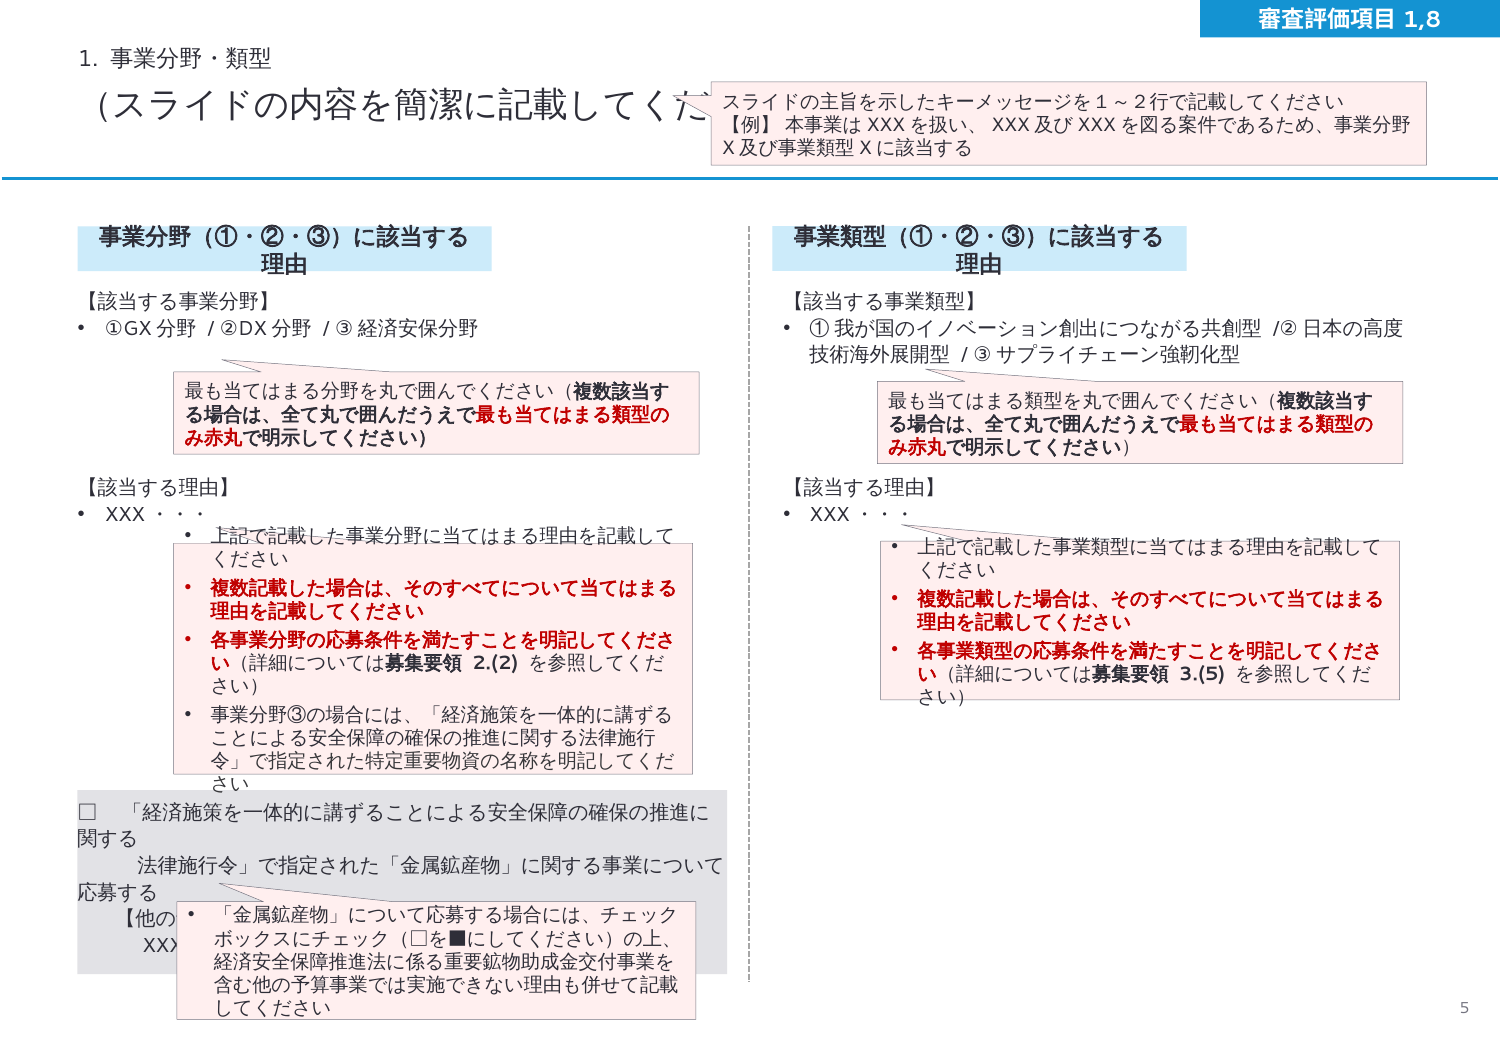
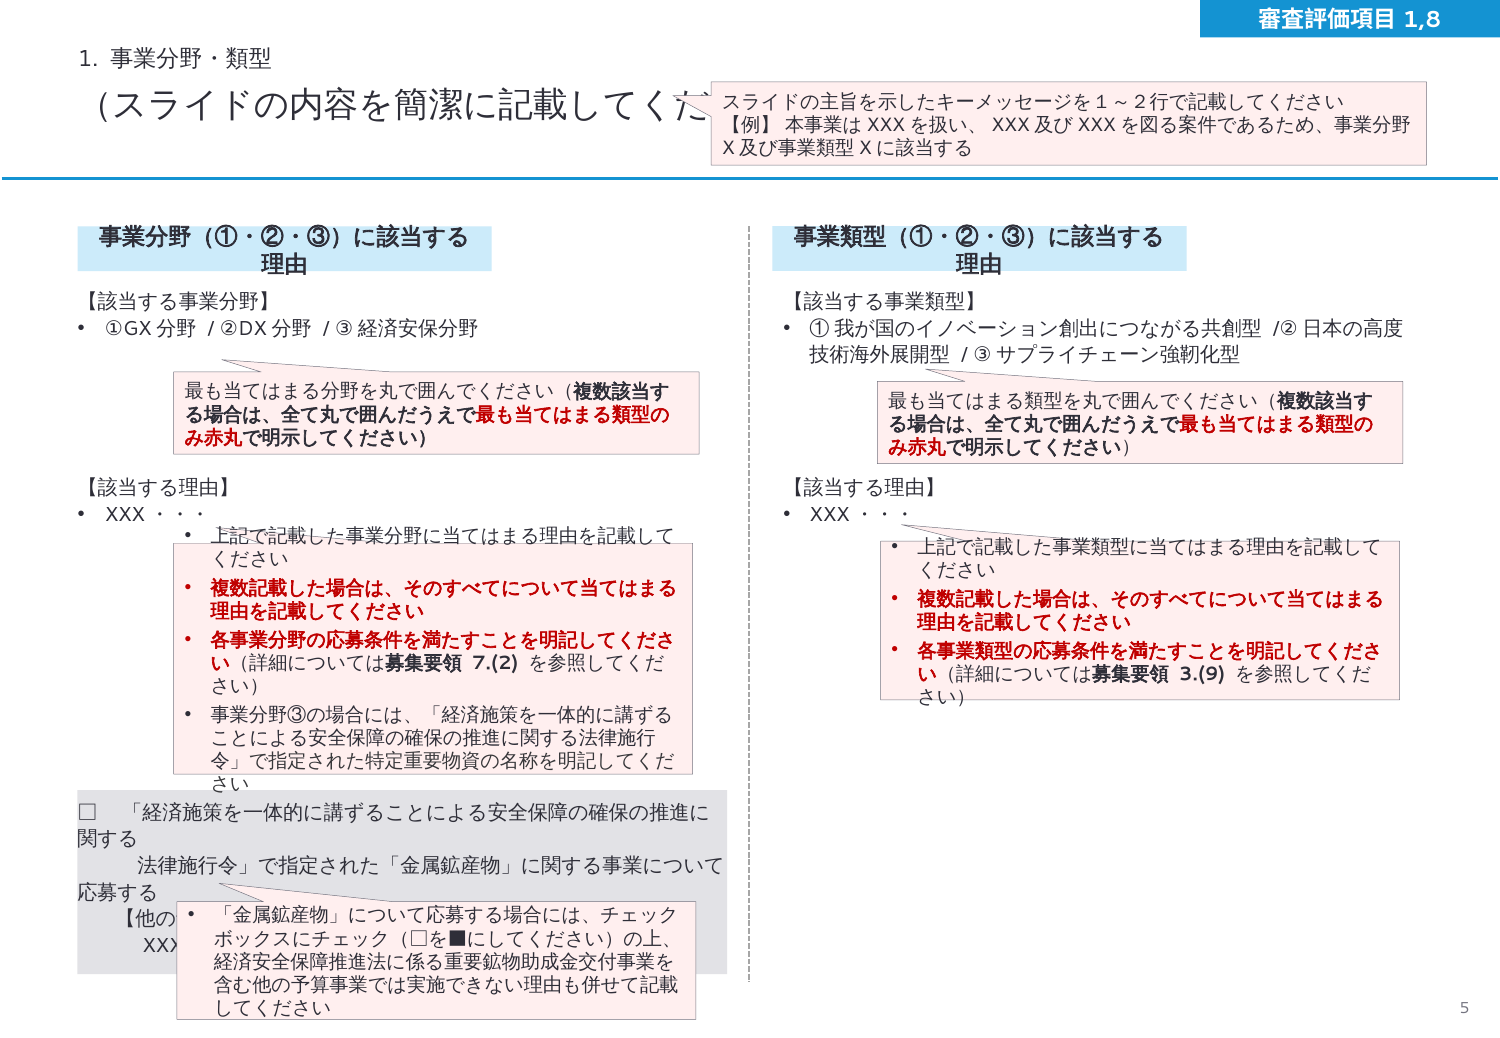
2.(2: 2.(2 -> 7.(2 (495, 663)
3.(5: 3.(5 -> 3.(9 (1202, 674)
